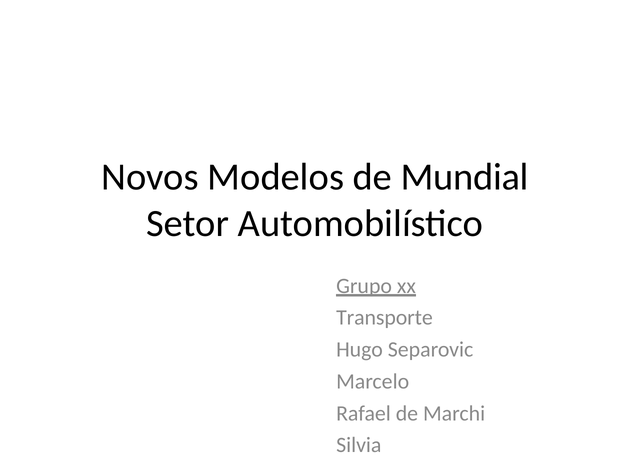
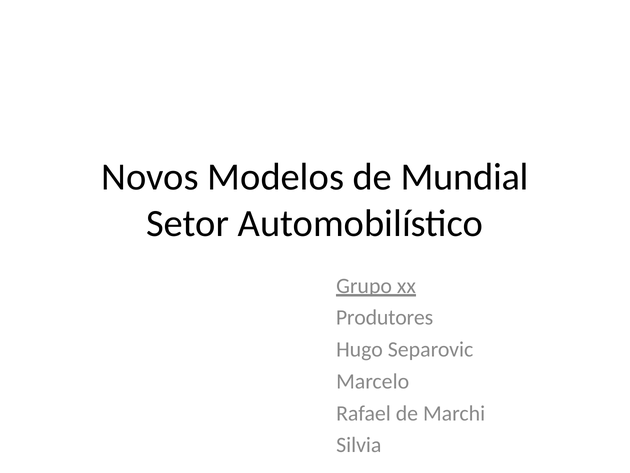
Transporte: Transporte -> Produtores (385, 317)
